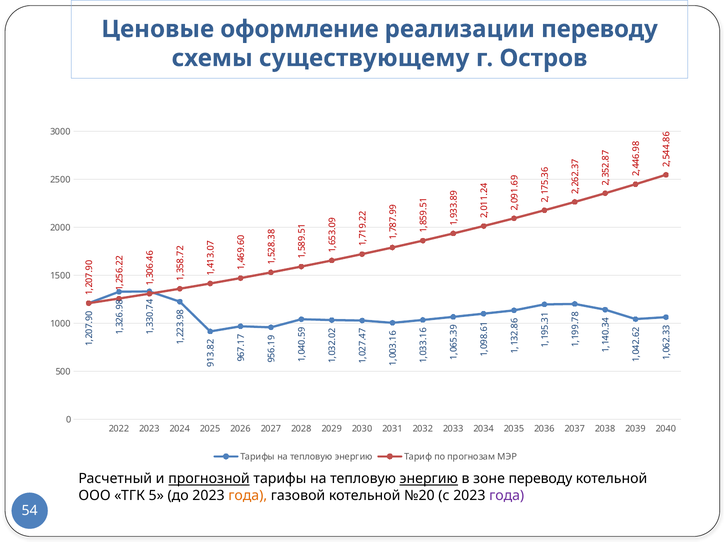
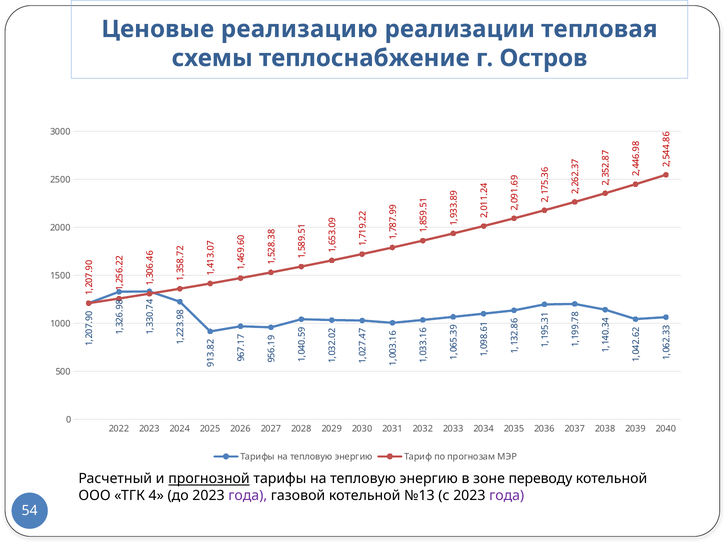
оформление: оформление -> реализацию (299, 29)
реализации переводу: переводу -> тепловая (599, 29)
существующему: существующему -> теплоснабжение (364, 58)
энергию underline: present -> none (429, 479)
ТГК 5: 5 -> 4 (156, 495)
года colour: orange -> purple (248, 495)
№20: №20 -> №13 (419, 495)
